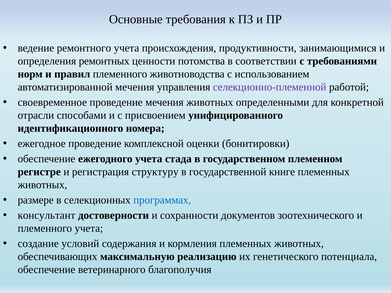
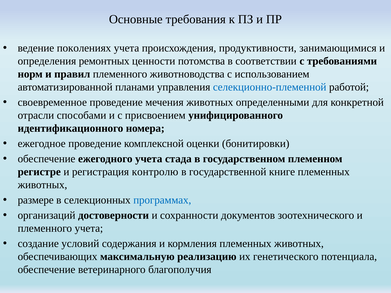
ремонтного: ремонтного -> поколениях (84, 48)
автоматизированной мечения: мечения -> планами (135, 87)
селекционно-племенной colour: purple -> blue (270, 87)
структуру: структуру -> контролю (155, 172)
консультант: консультант -> организаций (47, 215)
